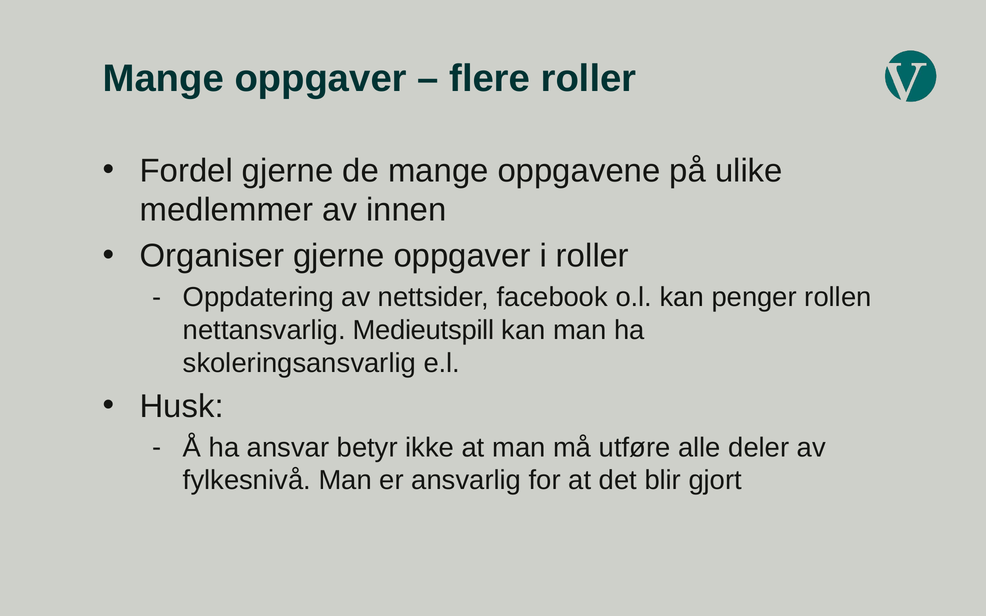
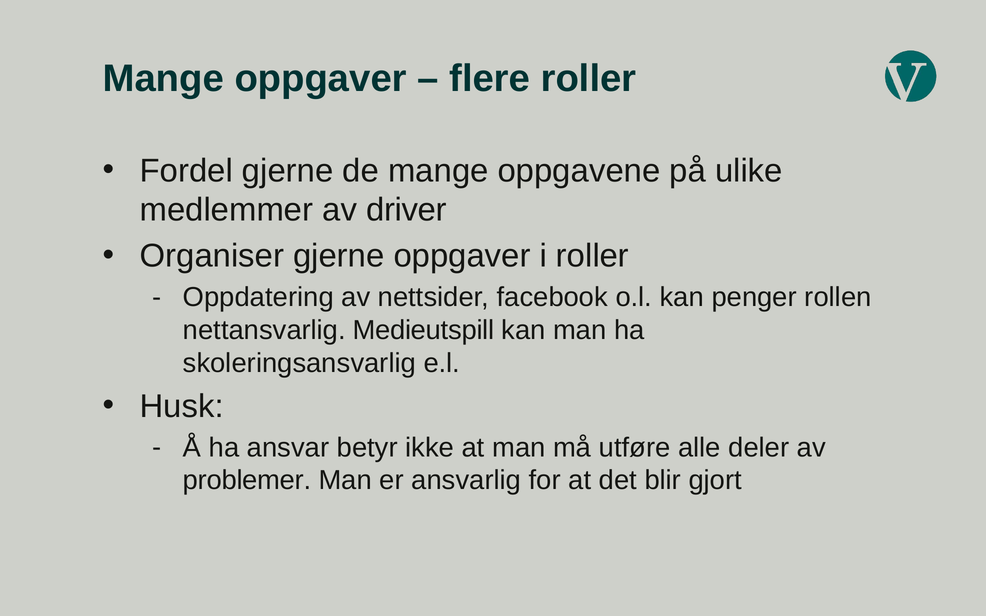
innen: innen -> driver (407, 210)
fylkesnivå: fylkesnivå -> problemer (247, 481)
